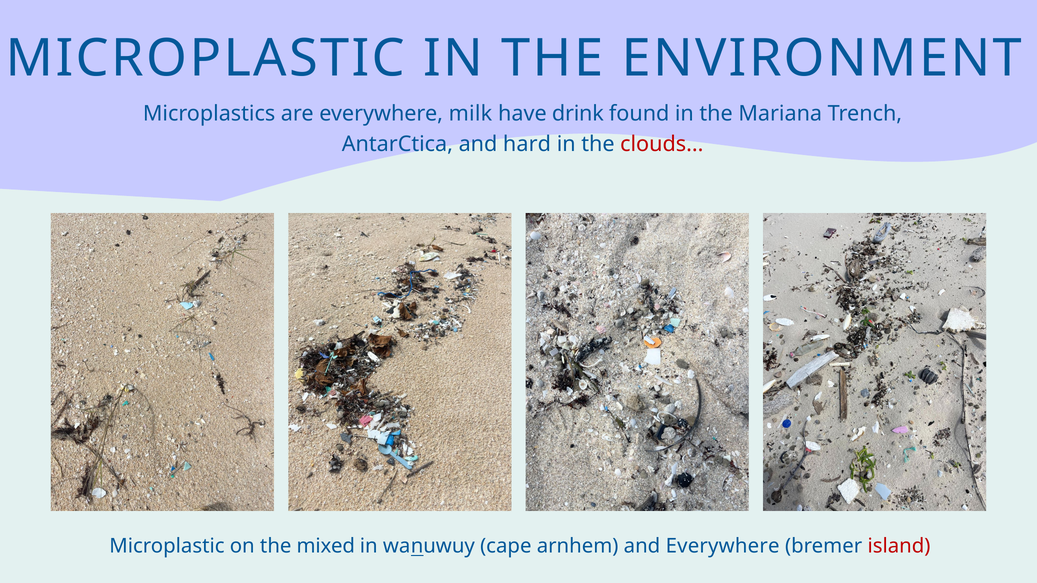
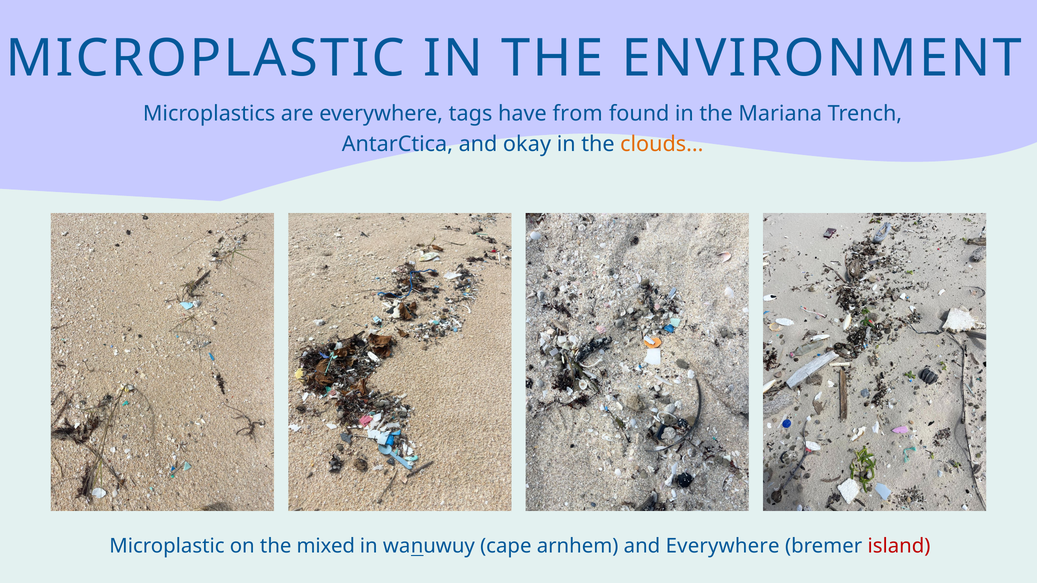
milk: milk -> tags (471, 114)
drink: drink -> from (578, 114)
hard: hard -> okay (527, 144)
clouds colour: red -> orange (662, 144)
